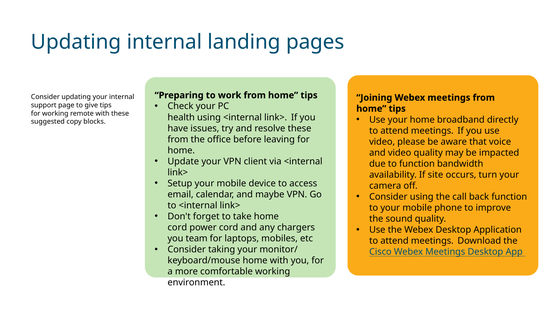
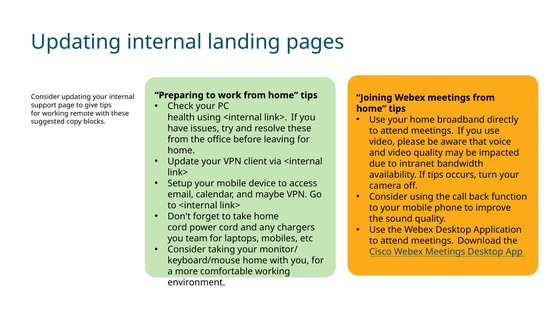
to function: function -> intranet (417, 164)
If site: site -> tips (436, 175)
